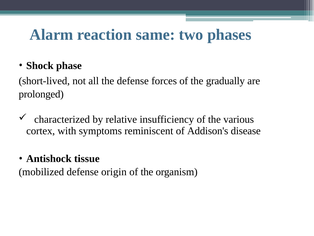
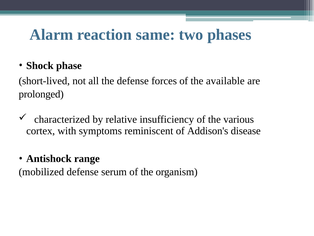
gradually: gradually -> available (225, 81)
tissue: tissue -> range (87, 158)
origin: origin -> serum (114, 172)
